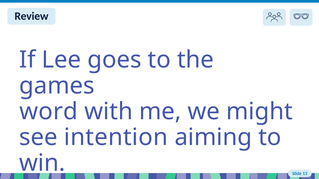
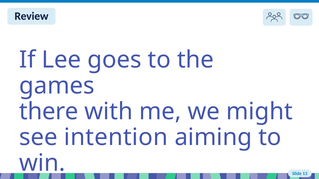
word: word -> there (49, 112)
